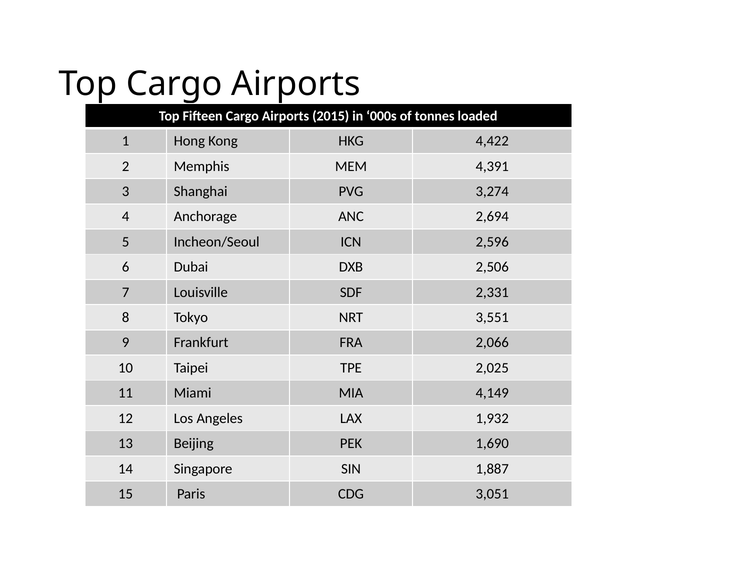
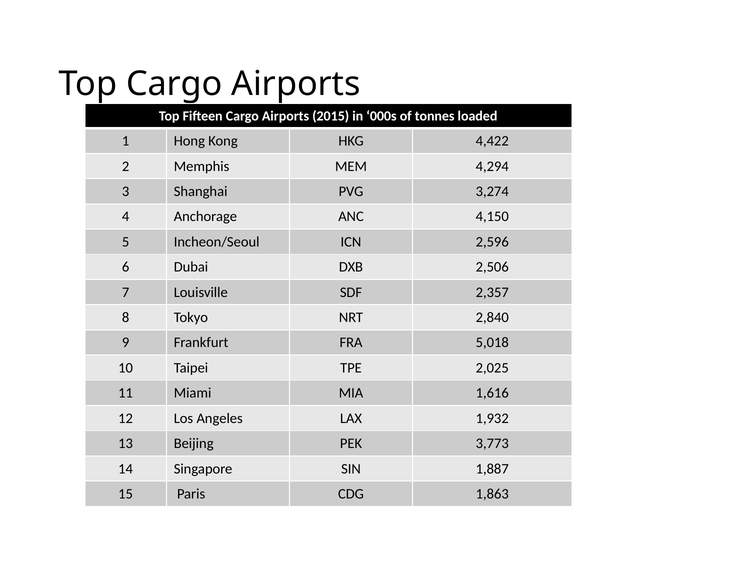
4,391: 4,391 -> 4,294 (492, 166)
2,694: 2,694 -> 4,150 (492, 216)
2,331: 2,331 -> 2,357 (492, 292)
3,551: 3,551 -> 2,840 (492, 317)
2,066: 2,066 -> 5,018 (492, 342)
4,149: 4,149 -> 1,616 (492, 393)
1,690: 1,690 -> 3,773 (492, 443)
3,051: 3,051 -> 1,863 (492, 493)
